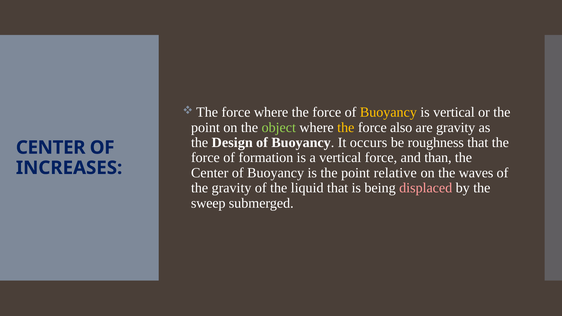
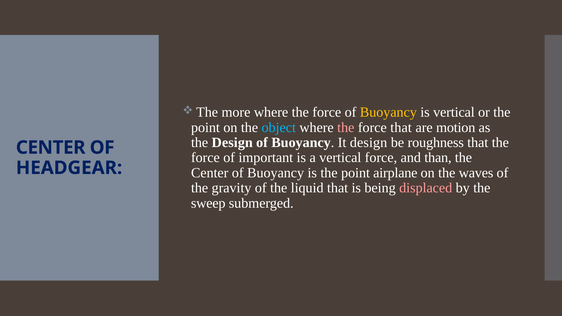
force: force -> more (236, 112)
object colour: light green -> light blue (279, 127)
the colour: yellow -> pink (346, 127)
force also: also -> that (401, 127)
are gravity: gravity -> motion (456, 127)
It occurs: occurs -> design (369, 143)
formation: formation -> important (266, 158)
INCREASES: INCREASES -> HEADGEAR (69, 168)
relative: relative -> airplane (395, 173)
